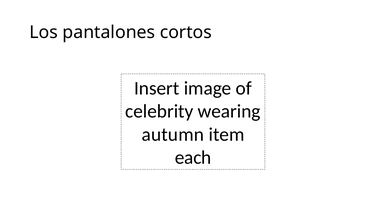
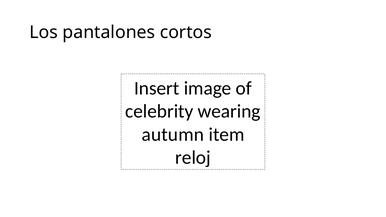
each: each -> reloj (193, 158)
